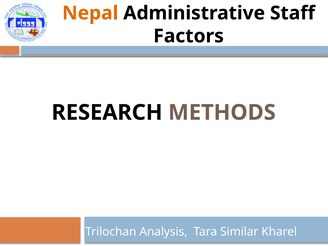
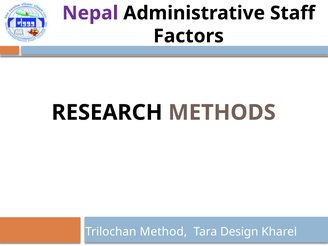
Nepal colour: orange -> purple (90, 13)
Analysis: Analysis -> Method (163, 232)
Similar: Similar -> Design (239, 232)
